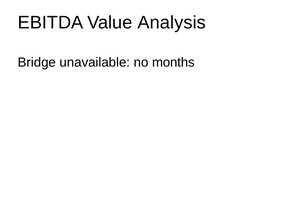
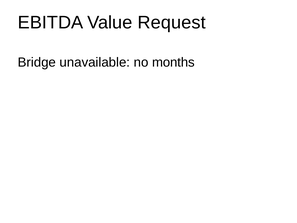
Analysis: Analysis -> Request (172, 23)
